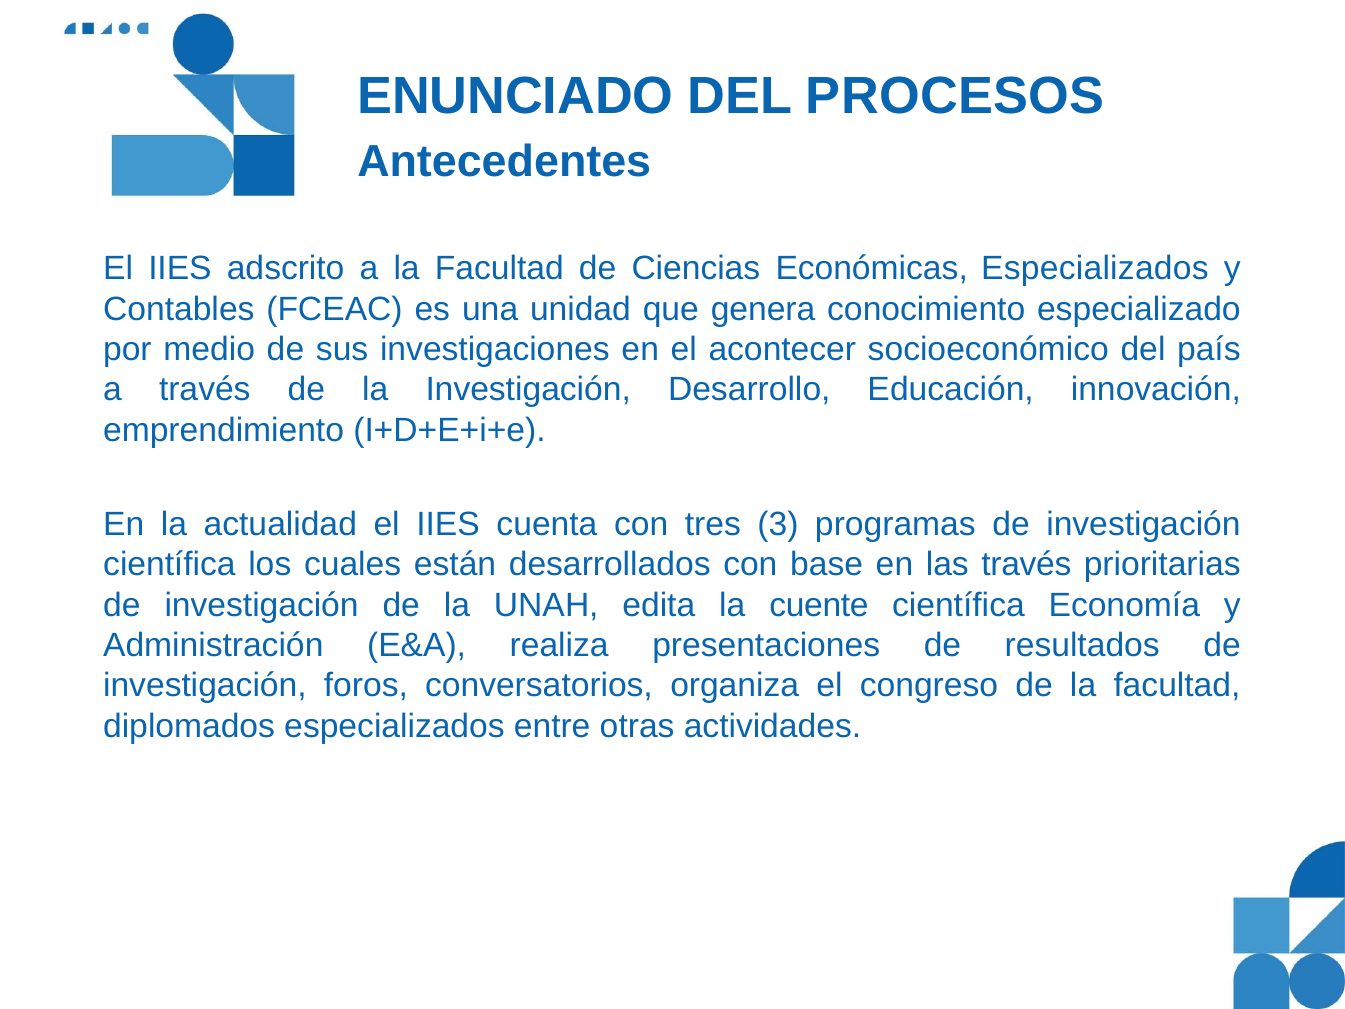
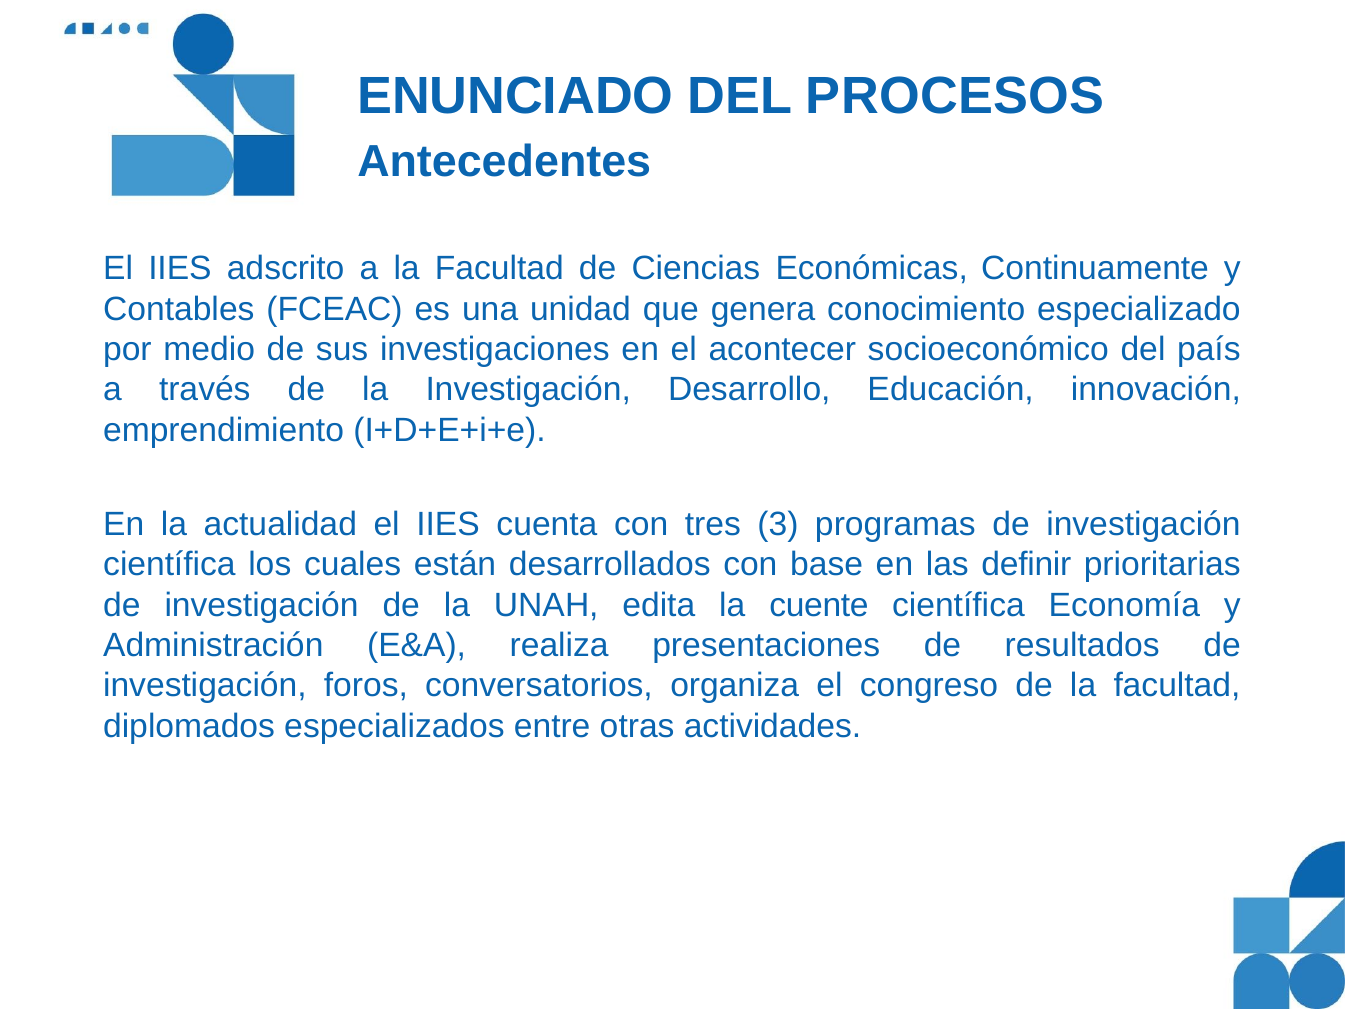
Económicas Especializados: Especializados -> Continuamente (1095, 269)
las través: través -> definir (1026, 565)
